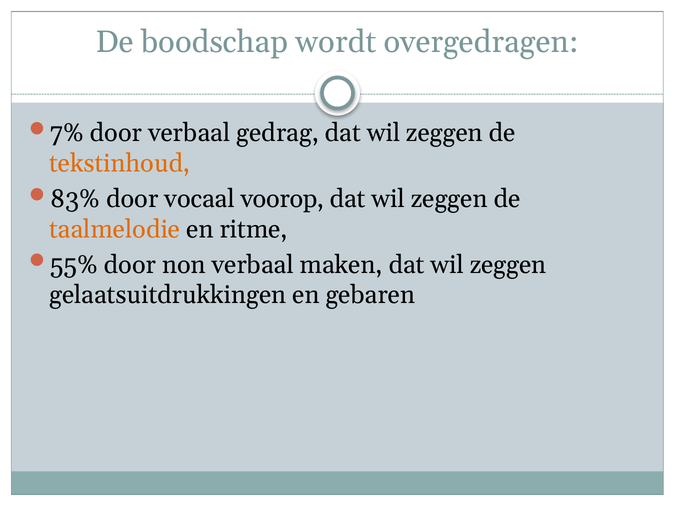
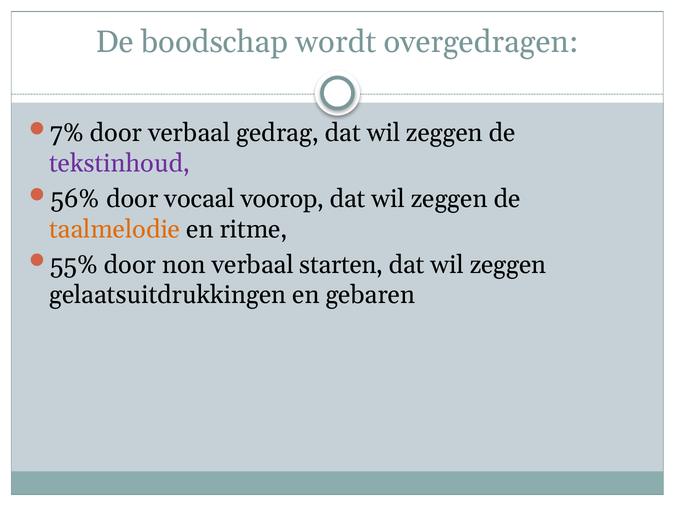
tekstinhoud colour: orange -> purple (120, 163)
83%: 83% -> 56% (75, 199)
maken: maken -> starten (341, 265)
